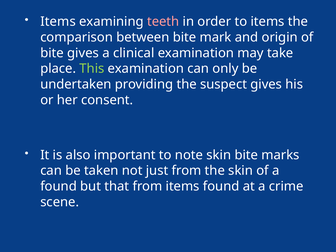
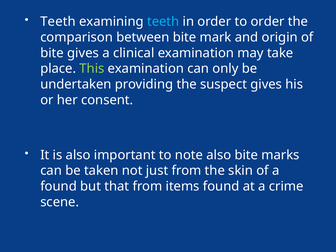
Items: Items -> Teeth (58, 22)
teeth colour: pink -> light blue (163, 22)
to items: items -> order (268, 22)
note skin: skin -> also (219, 155)
